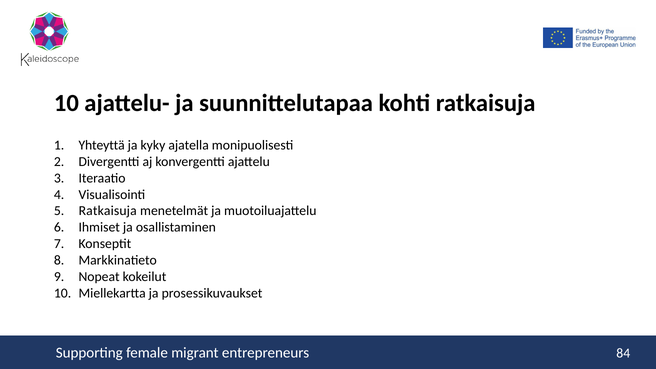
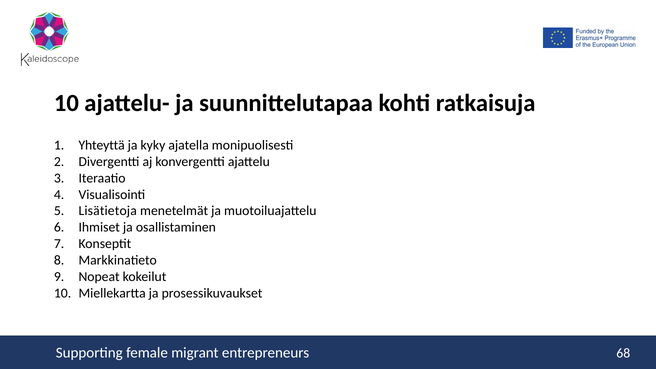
Ratkaisuja: Ratkaisuja -> Lisätietoja (108, 211)
84: 84 -> 68 (623, 353)
